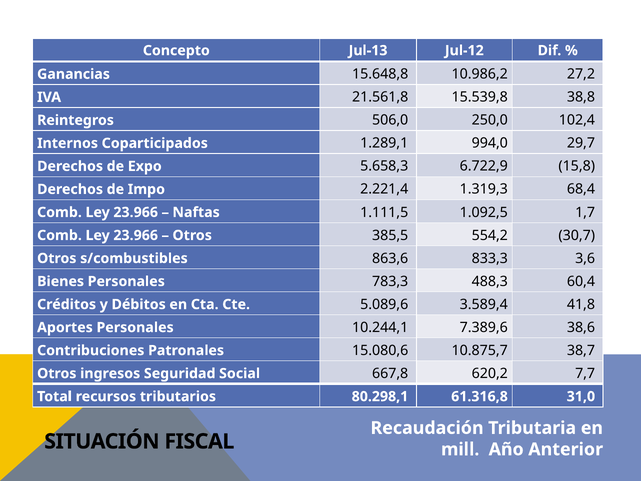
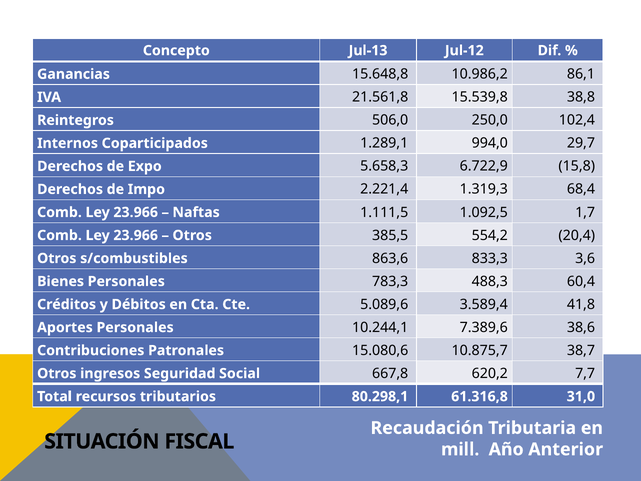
27,2: 27,2 -> 86,1 (581, 74)
30,7: 30,7 -> 20,4 (577, 235)
